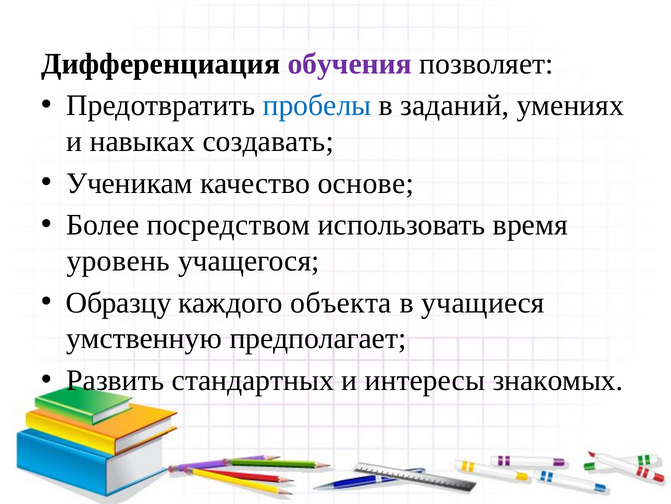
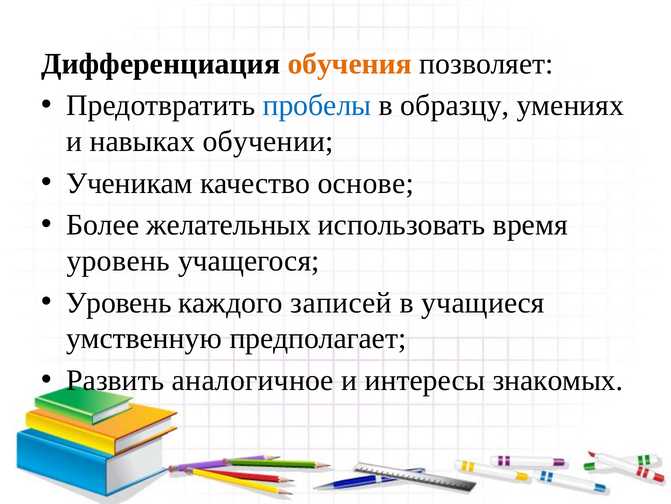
обучения colour: purple -> orange (350, 64)
заданий: заданий -> образцу (455, 105)
создавать: создавать -> обучении (268, 141)
посредством: посредством -> желательных (229, 225)
Образцу: Образцу -> Уровень (119, 302)
объекта: объекта -> записей (341, 302)
стандартных: стандартных -> аналогичное (253, 380)
